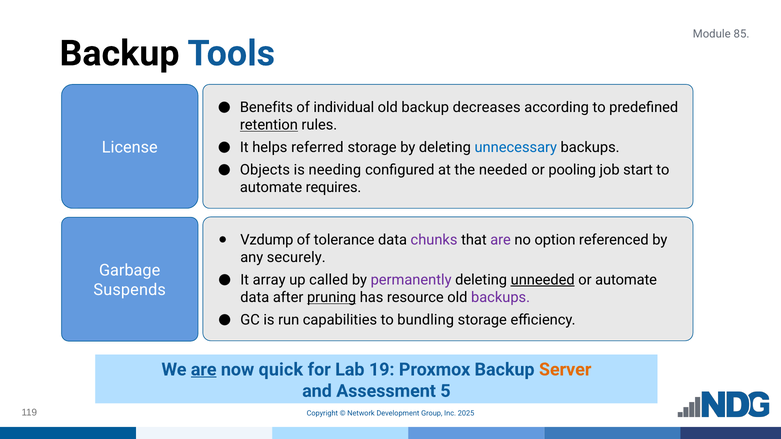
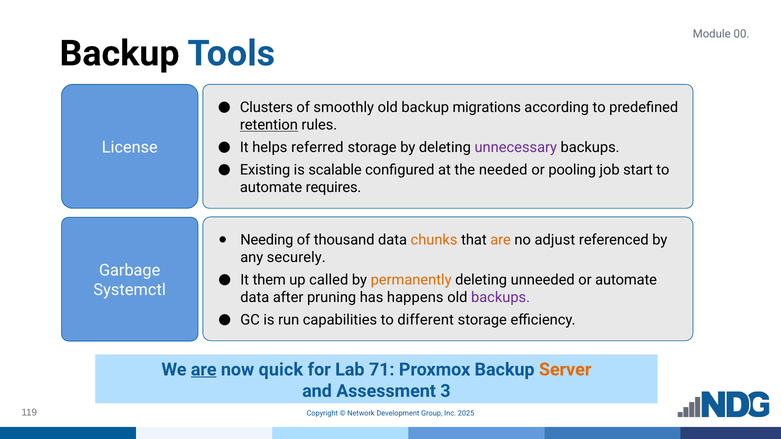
85: 85 -> 00 (742, 34)
Benefits: Benefits -> Clusters (266, 107)
individual: individual -> smoothly (344, 107)
decreases: decreases -> migrations (487, 107)
unnecessary colour: blue -> purple (516, 147)
Objects: Objects -> Existing (265, 170)
needing: needing -> scalable (335, 170)
Vzdump: Vzdump -> Needing (267, 240)
tolerance: tolerance -> thousand (344, 240)
chunks colour: purple -> orange (434, 240)
are colour: purple -> orange (501, 240)
option: option -> adjust (555, 240)
array: array -> them (269, 280)
permanently colour: purple -> orange (411, 280)
unneeded underline: present -> none (543, 280)
Suspends: Suspends -> Systemctl (130, 290)
pruning underline: present -> none (332, 298)
resource: resource -> happens (415, 298)
bundling: bundling -> different (426, 320)
19: 19 -> 71 (382, 370)
5: 5 -> 3 (445, 391)
